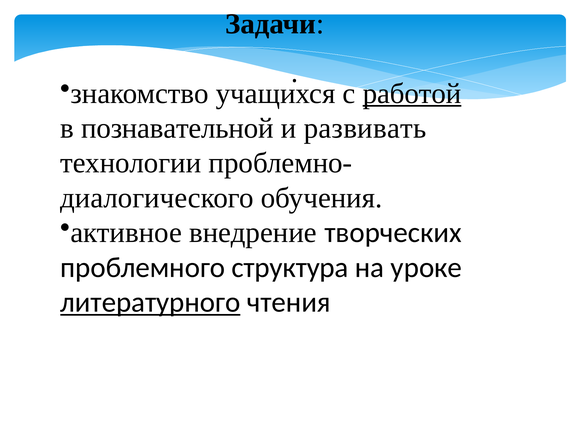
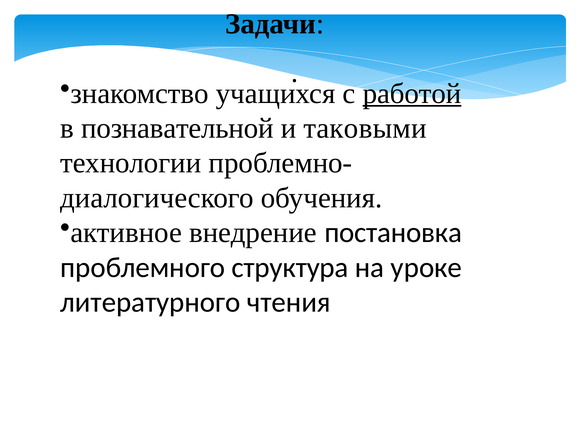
развивать: развивать -> таковыми (365, 128)
творческих: творческих -> постановка (393, 233)
литературного underline: present -> none (150, 302)
